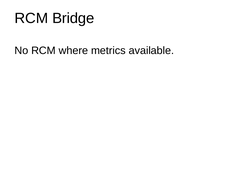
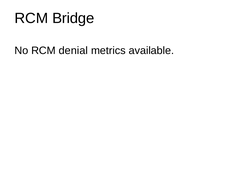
where: where -> denial (73, 51)
